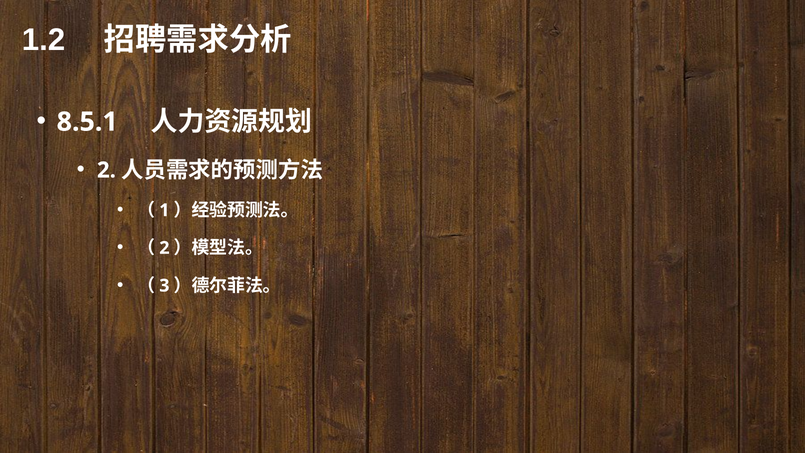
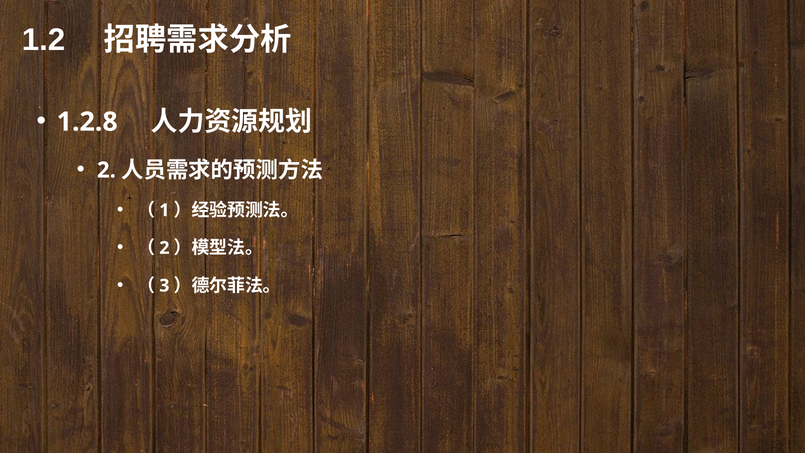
8.5.1: 8.5.1 -> 1.2.8 (87, 122)
